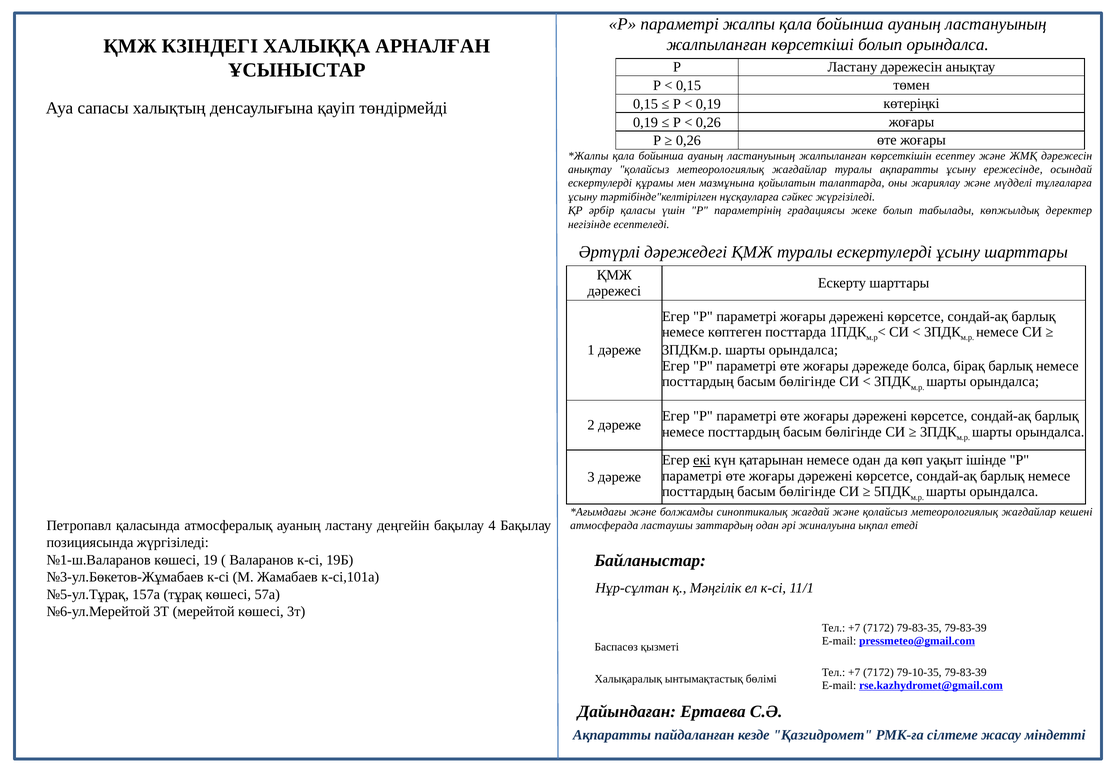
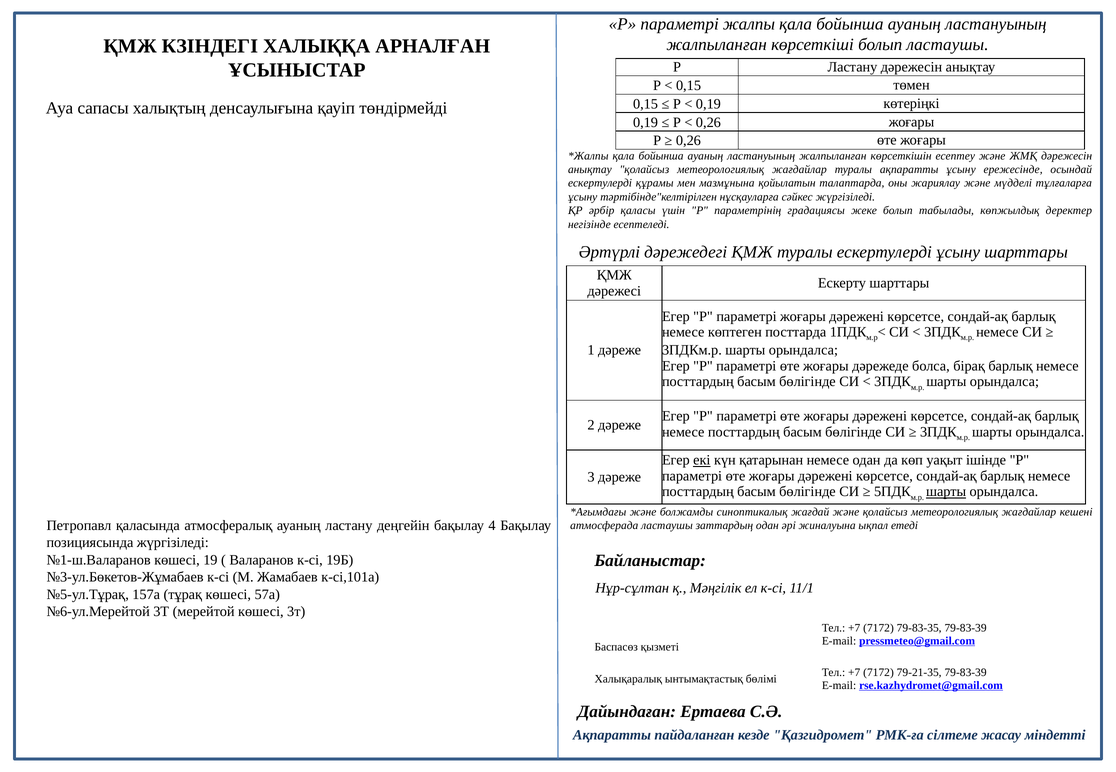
болып орындалса: орындалса -> ластаушы (948, 45)
шарты underline: none -> present (946, 492)
79-10-35: 79-10-35 -> 79-21-35 (919, 673)
